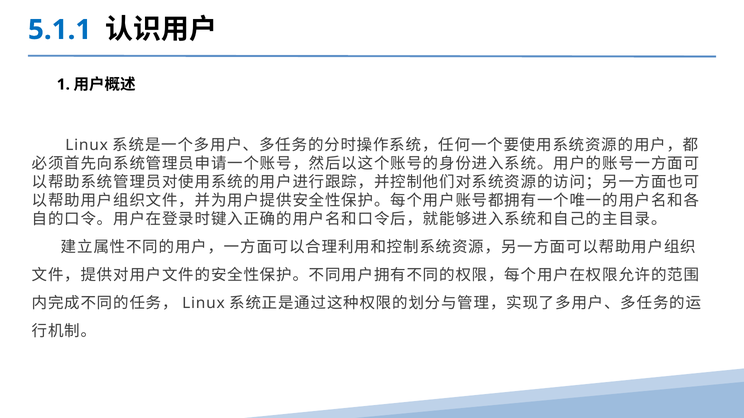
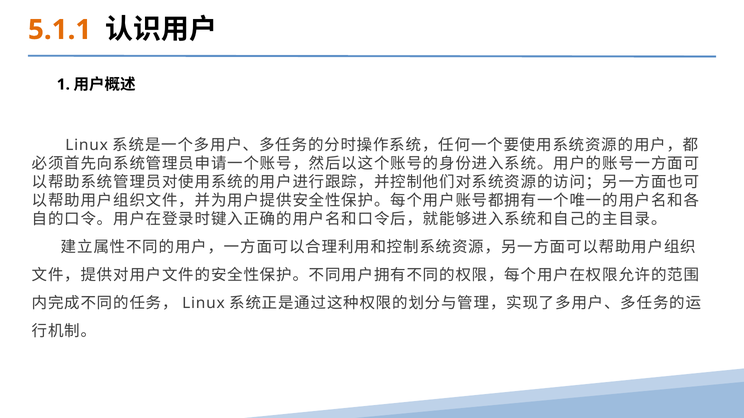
5.1.1 colour: blue -> orange (60, 30)
